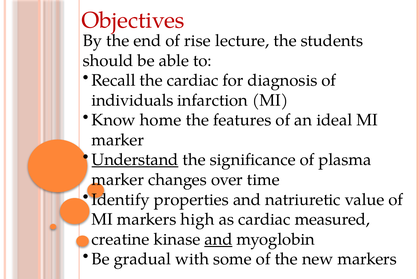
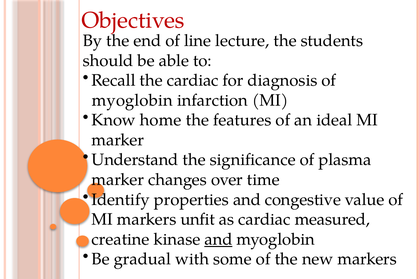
rise: rise -> line (198, 41)
individuals: individuals -> myoglobin (132, 100)
Understand underline: present -> none (135, 160)
natriuretic: natriuretic -> congestive (303, 200)
high: high -> unfit (198, 220)
